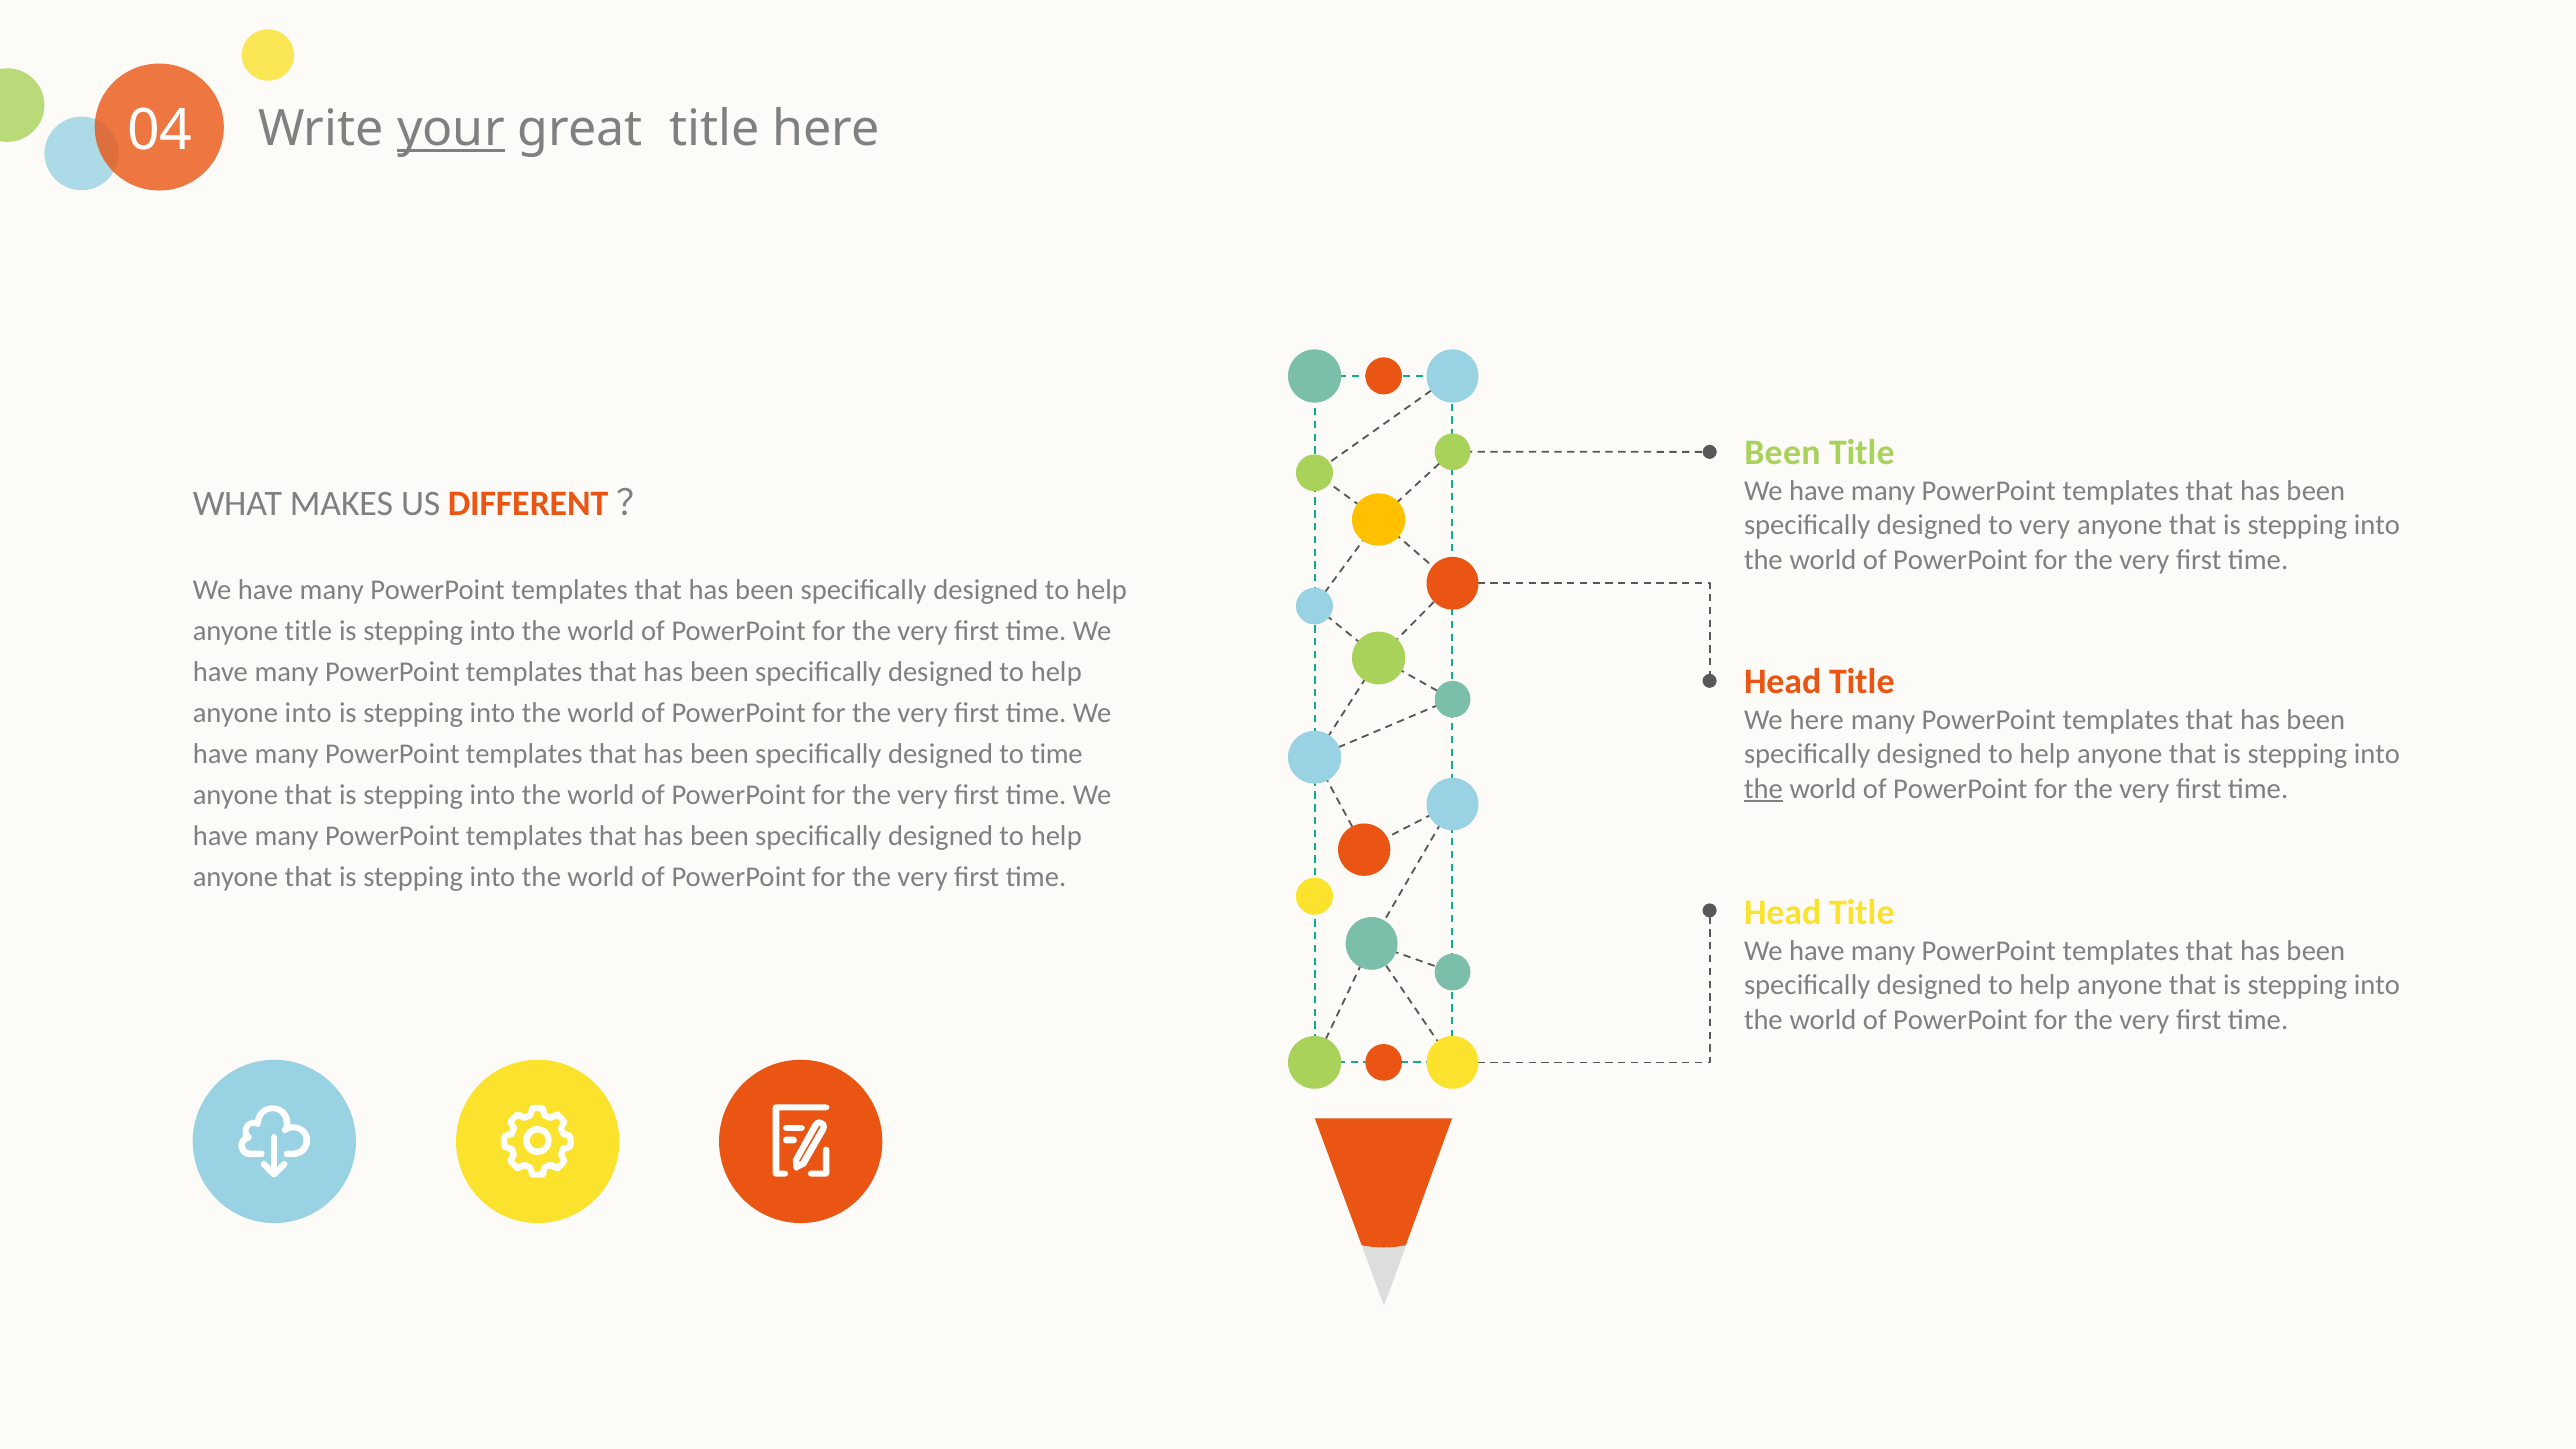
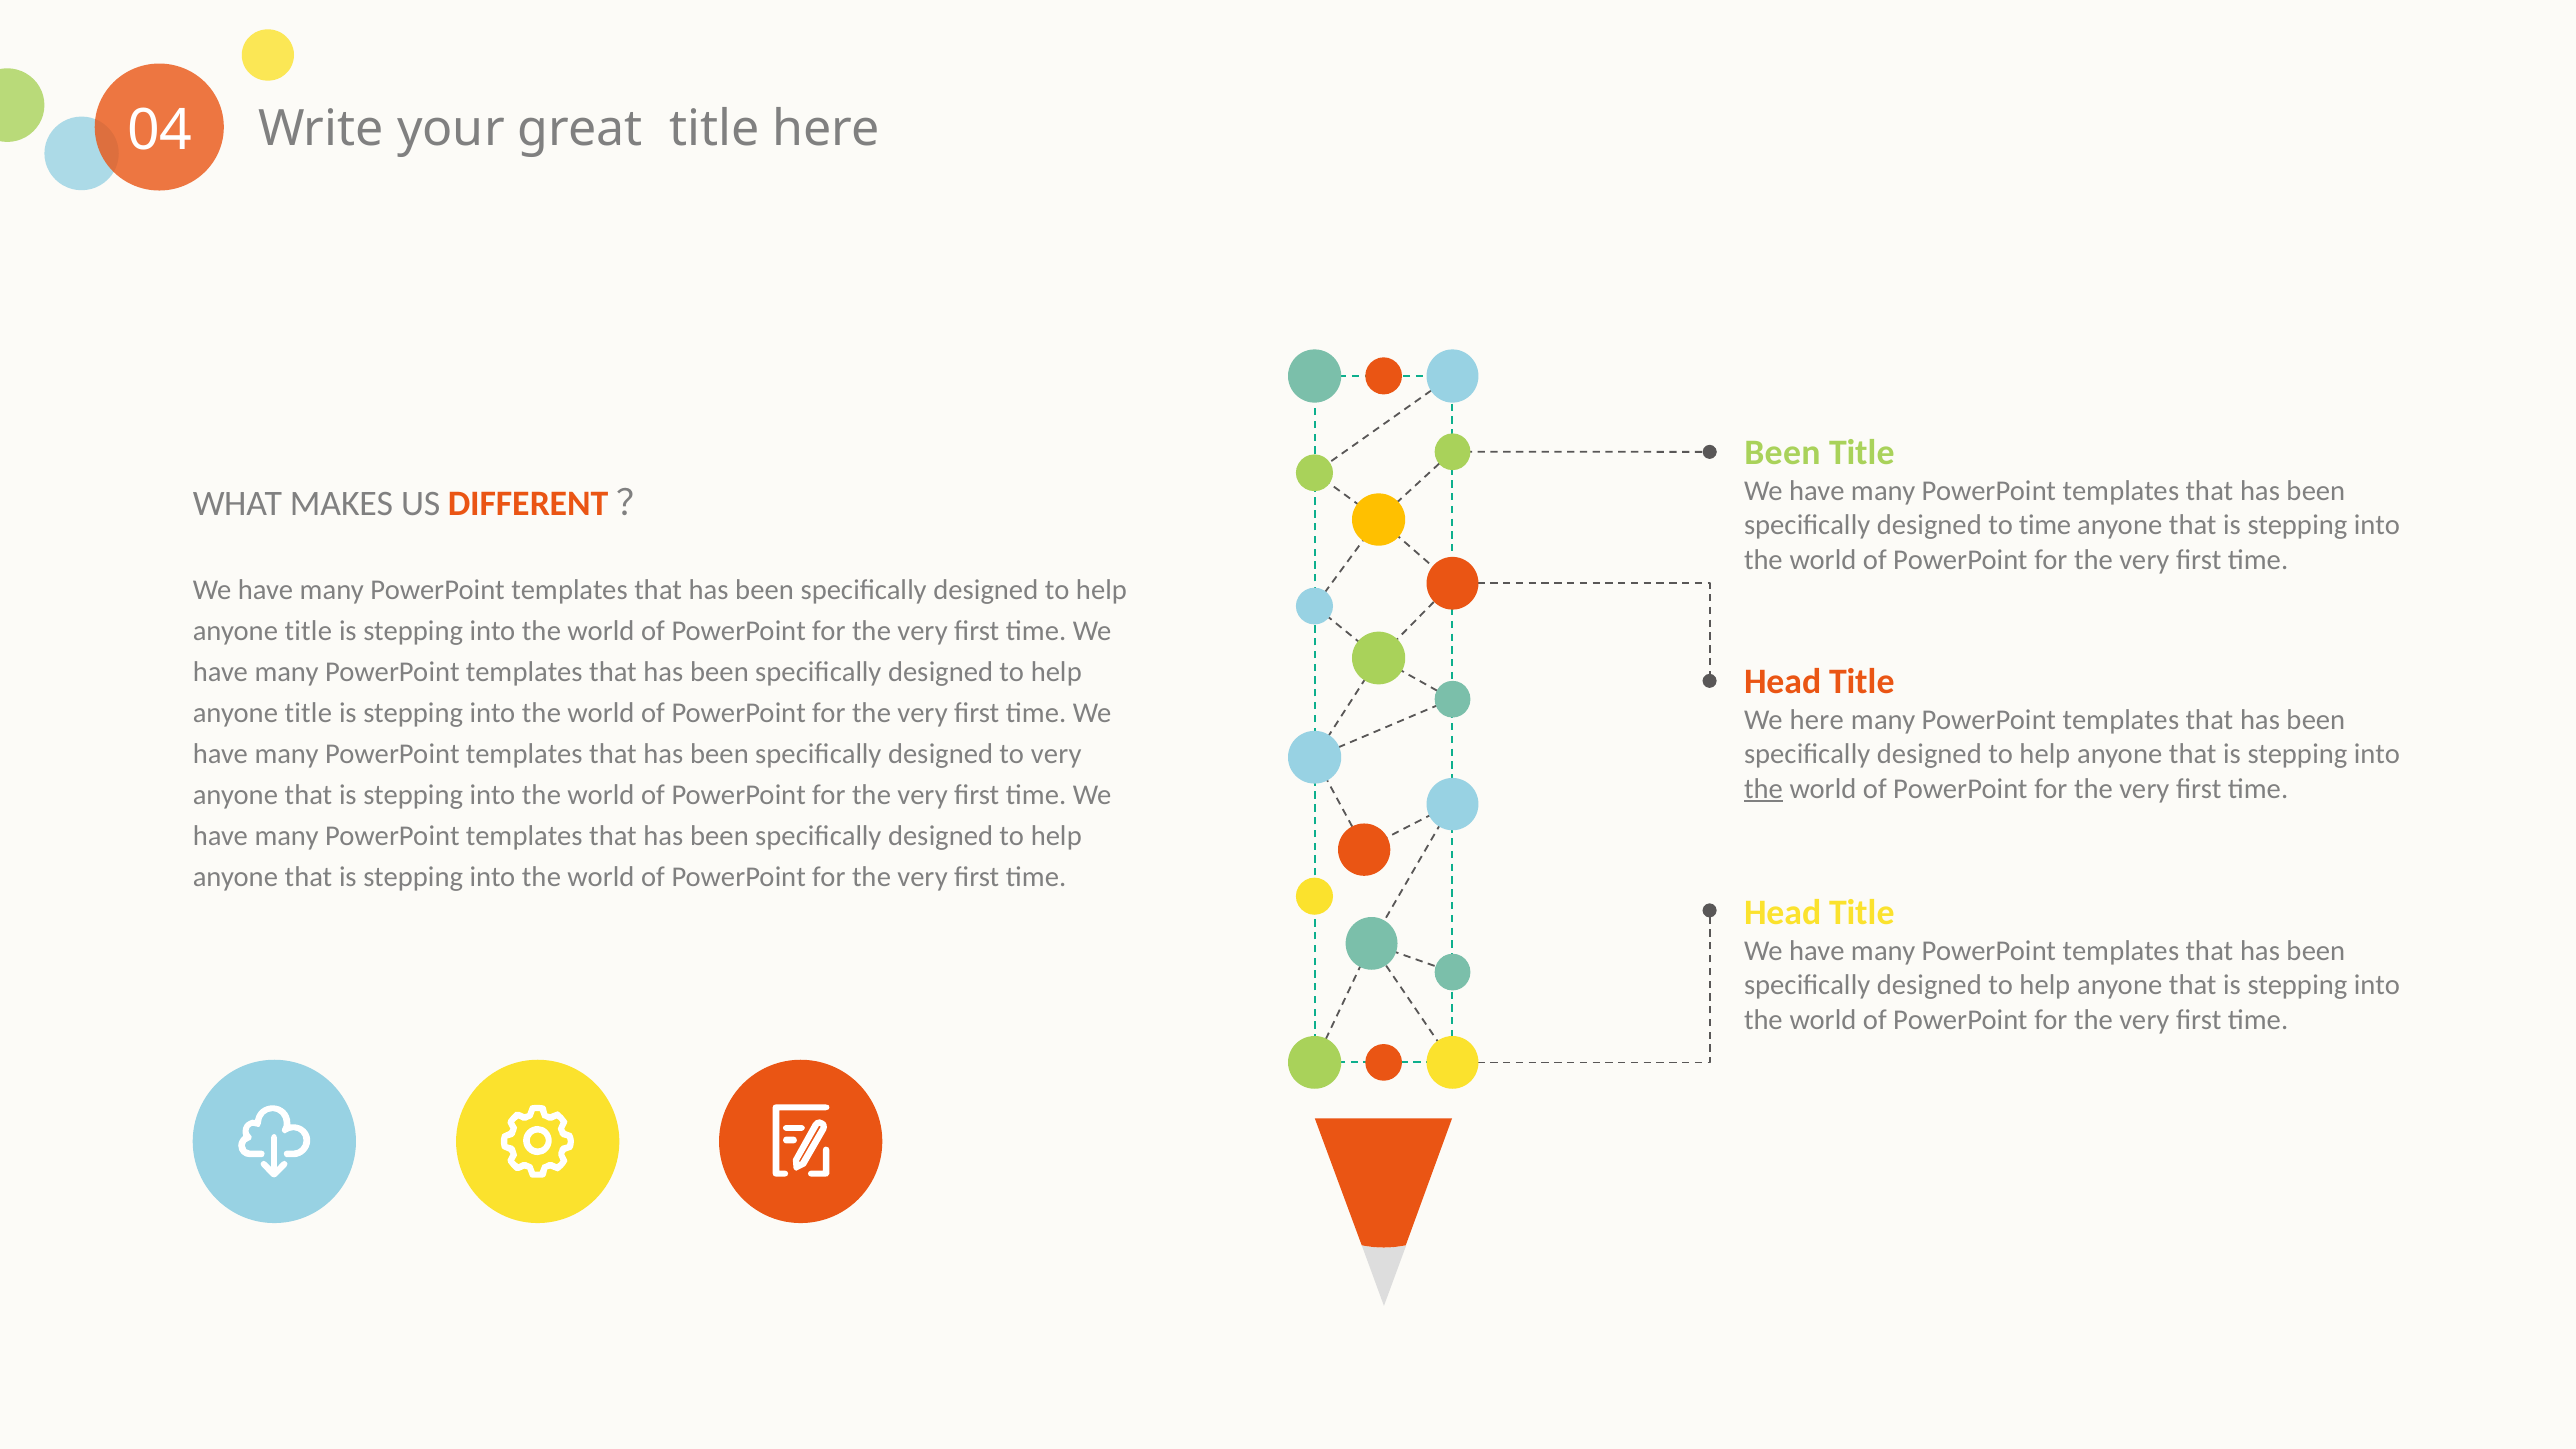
your underline: present -> none (451, 129)
to very: very -> time (2045, 525)
into: into -> title (308, 713)
to time: time -> very (1056, 754)
